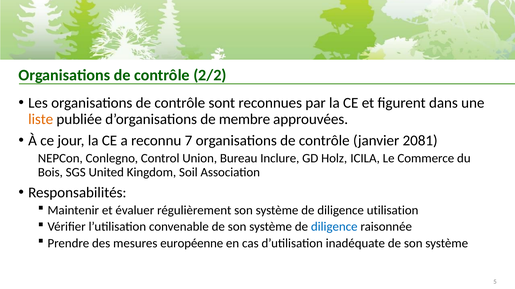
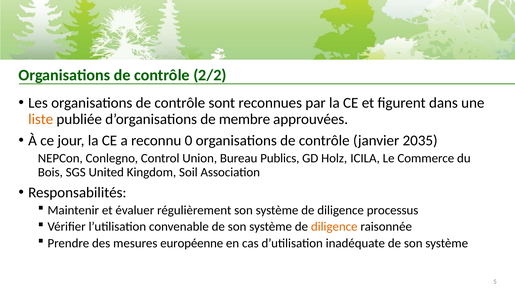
7: 7 -> 0 (188, 141)
2081: 2081 -> 2035 (420, 141)
Inclure: Inclure -> Publics (280, 159)
utilisation: utilisation -> processus (393, 211)
diligence colour: blue -> orange (334, 227)
